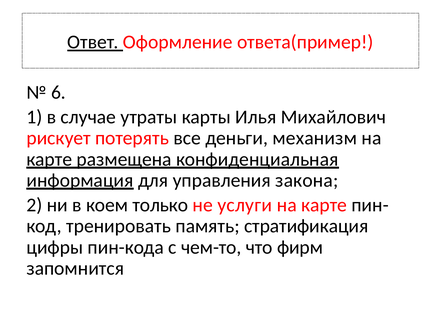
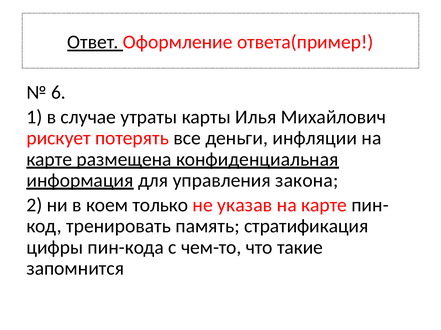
механизм: механизм -> инфляции (315, 138)
услуги: услуги -> указав (245, 205)
фирм: фирм -> такие (300, 248)
